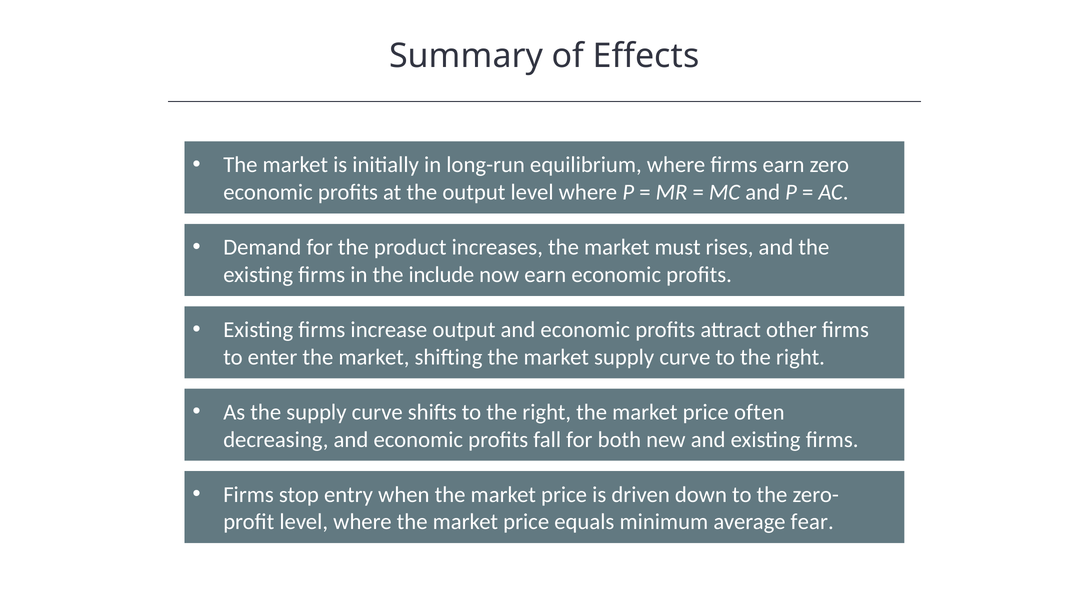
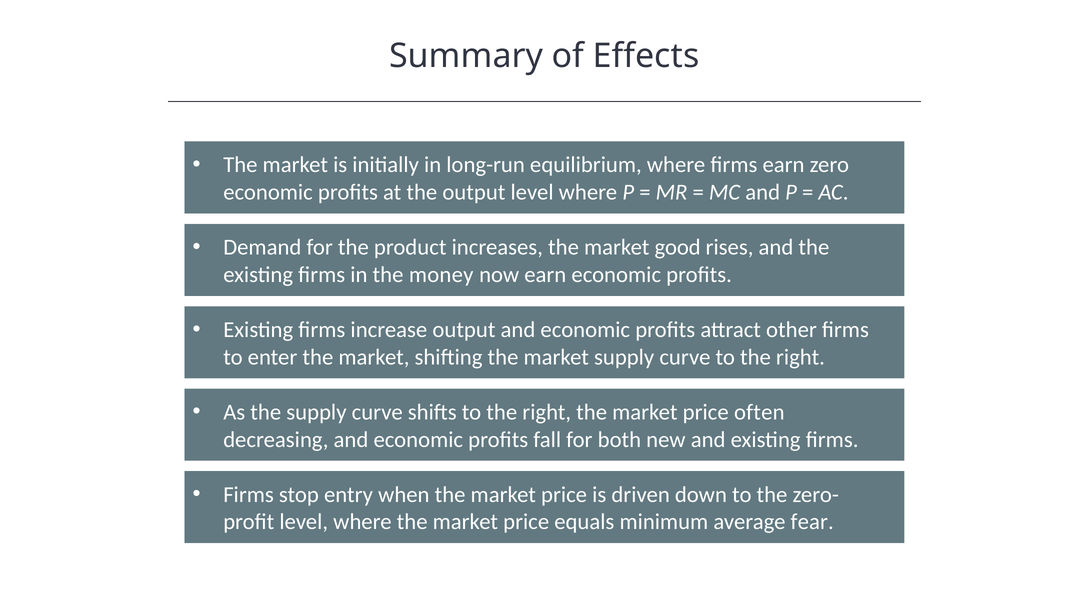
must: must -> good (678, 247)
include: include -> money (441, 274)
